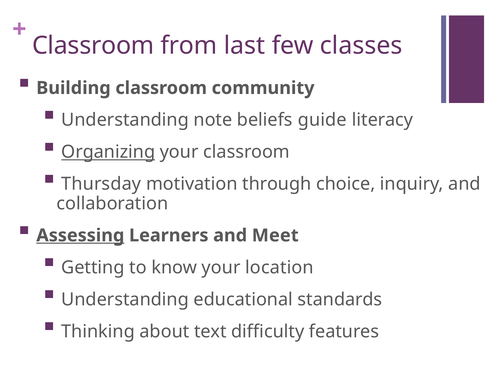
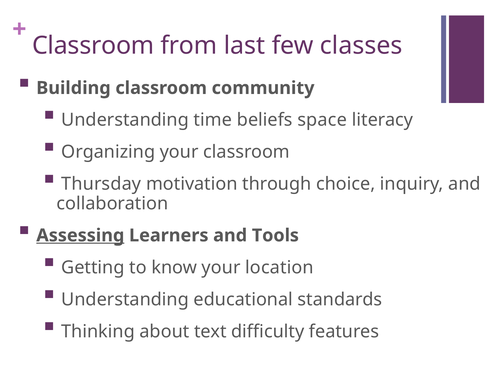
note: note -> time (213, 120)
guide: guide -> space (322, 120)
Organizing underline: present -> none (108, 152)
Meet: Meet -> Tools (275, 235)
